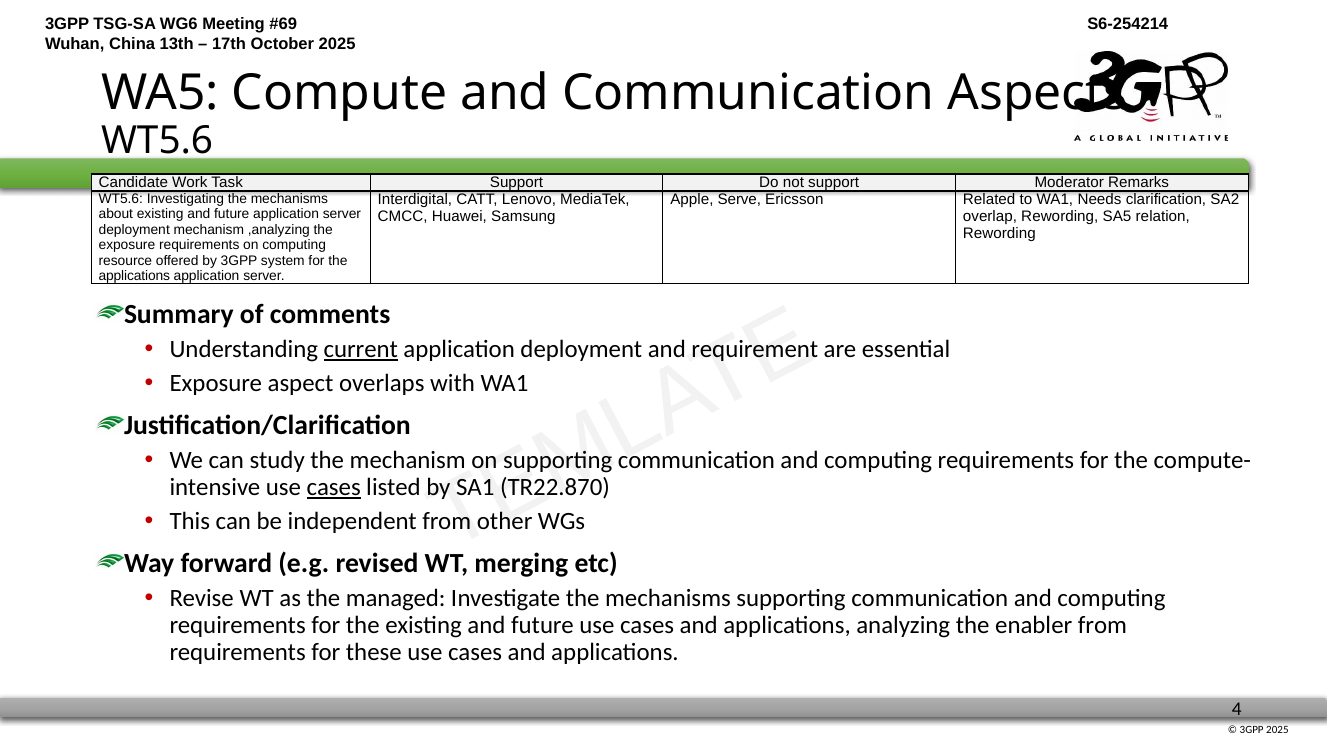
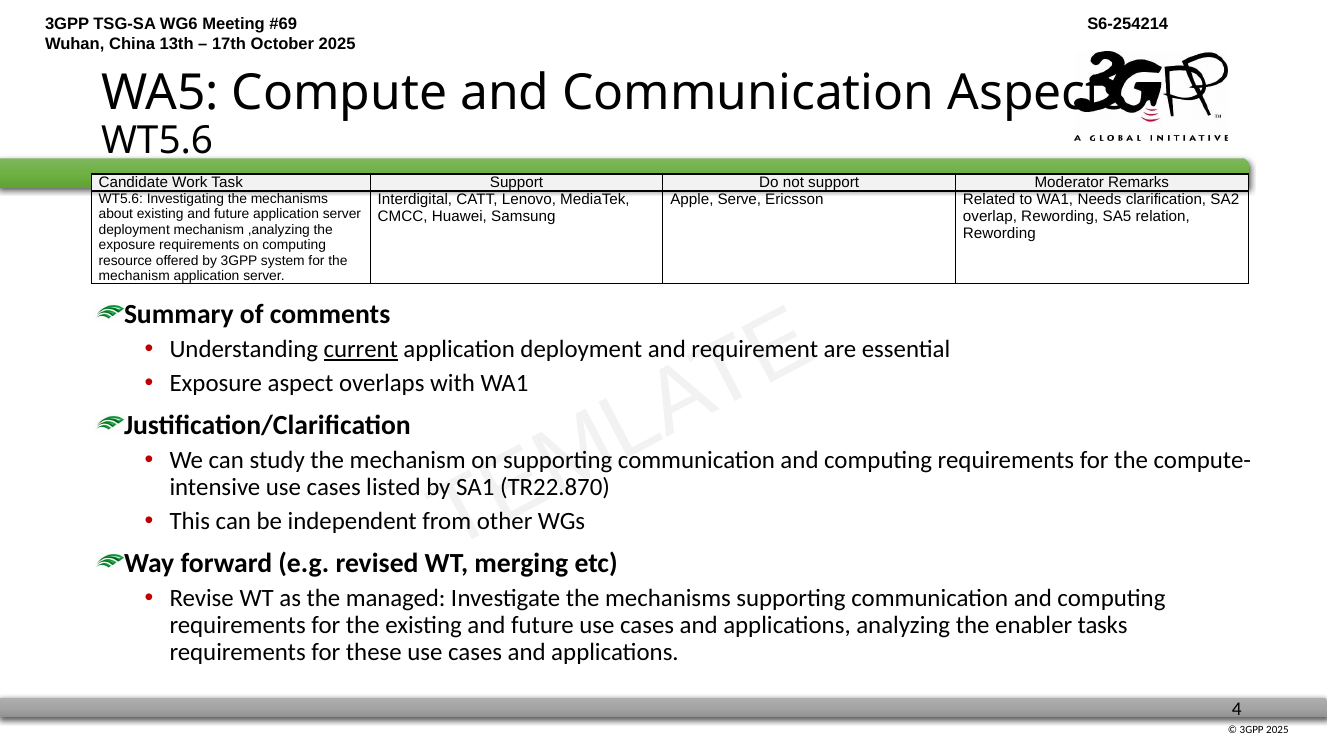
applications: applications -> mechanism (134, 276)
cases underline: present -> none (334, 488)
enabler from: from -> tasks (1103, 626)
